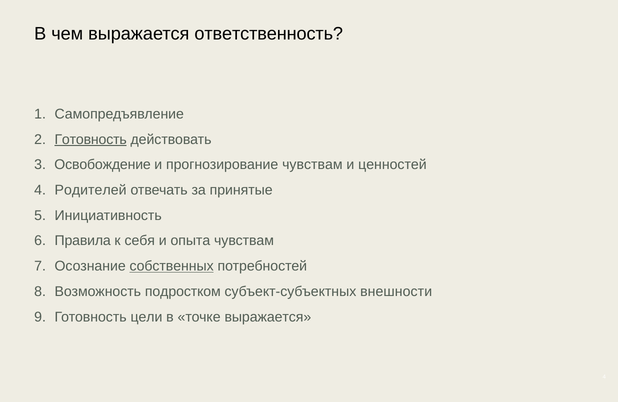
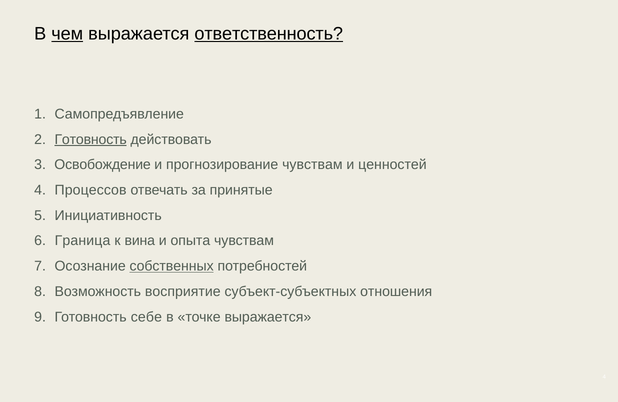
чем underline: none -> present (67, 34)
ответственность underline: none -> present (269, 34)
Родителей: Родителей -> Процессов (91, 190)
Правила: Правила -> Граница (83, 241)
себя: себя -> вина (140, 241)
подростком: подростком -> восприятие (183, 291)
внешности: внешности -> отношения (396, 291)
цели: цели -> себе (146, 317)
